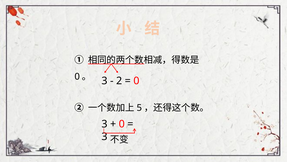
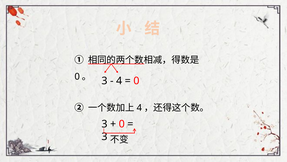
2: 2 -> 4 (119, 81)
5: 5 -> 4 (139, 108)
